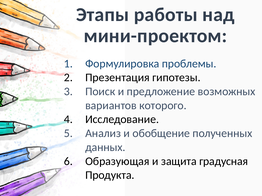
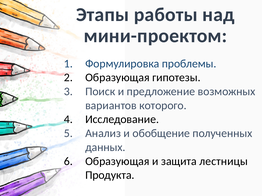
Презентация: Презентация -> Образующая (117, 78)
градусная: градусная -> лестницы (224, 162)
